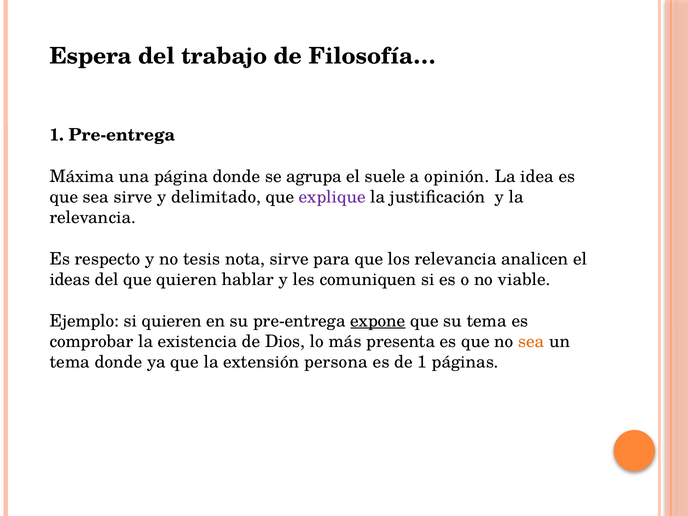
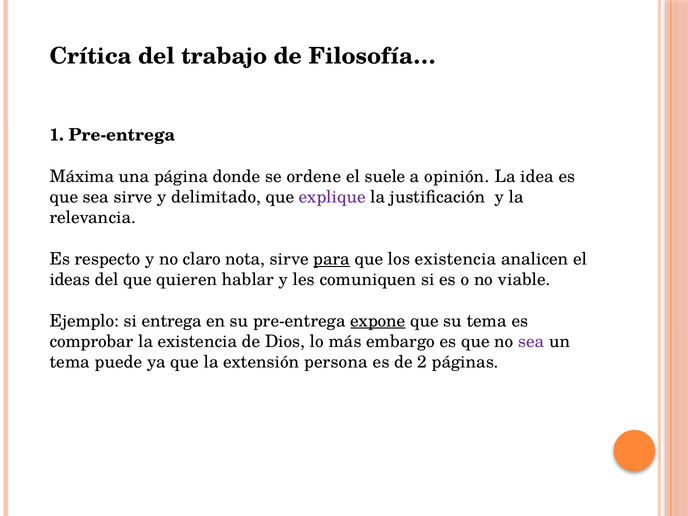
Espera: Espera -> Crítica (91, 56)
agrupa: agrupa -> ordene (314, 176)
tesis: tesis -> claro (202, 259)
para underline: none -> present (332, 259)
los relevancia: relevancia -> existencia (456, 259)
si quieren: quieren -> entrega (172, 321)
presenta: presenta -> embargo (401, 341)
sea colour: orange -> purple (531, 341)
tema donde: donde -> puede (118, 362)
de 1: 1 -> 2 (422, 362)
